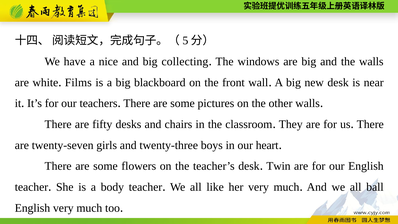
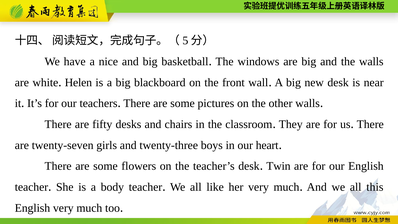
collecting: collecting -> basketball (185, 62)
Films: Films -> Helen (78, 82)
ball: ball -> this (375, 187)
